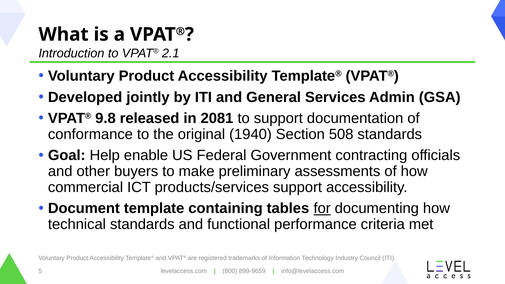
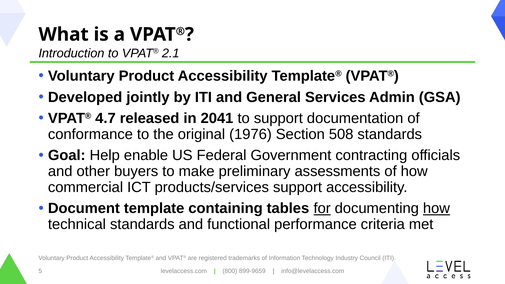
9.8: 9.8 -> 4.7 (105, 118)
2081: 2081 -> 2041 (217, 118)
1940: 1940 -> 1976 (251, 134)
how underline: none -> present (436, 208)
